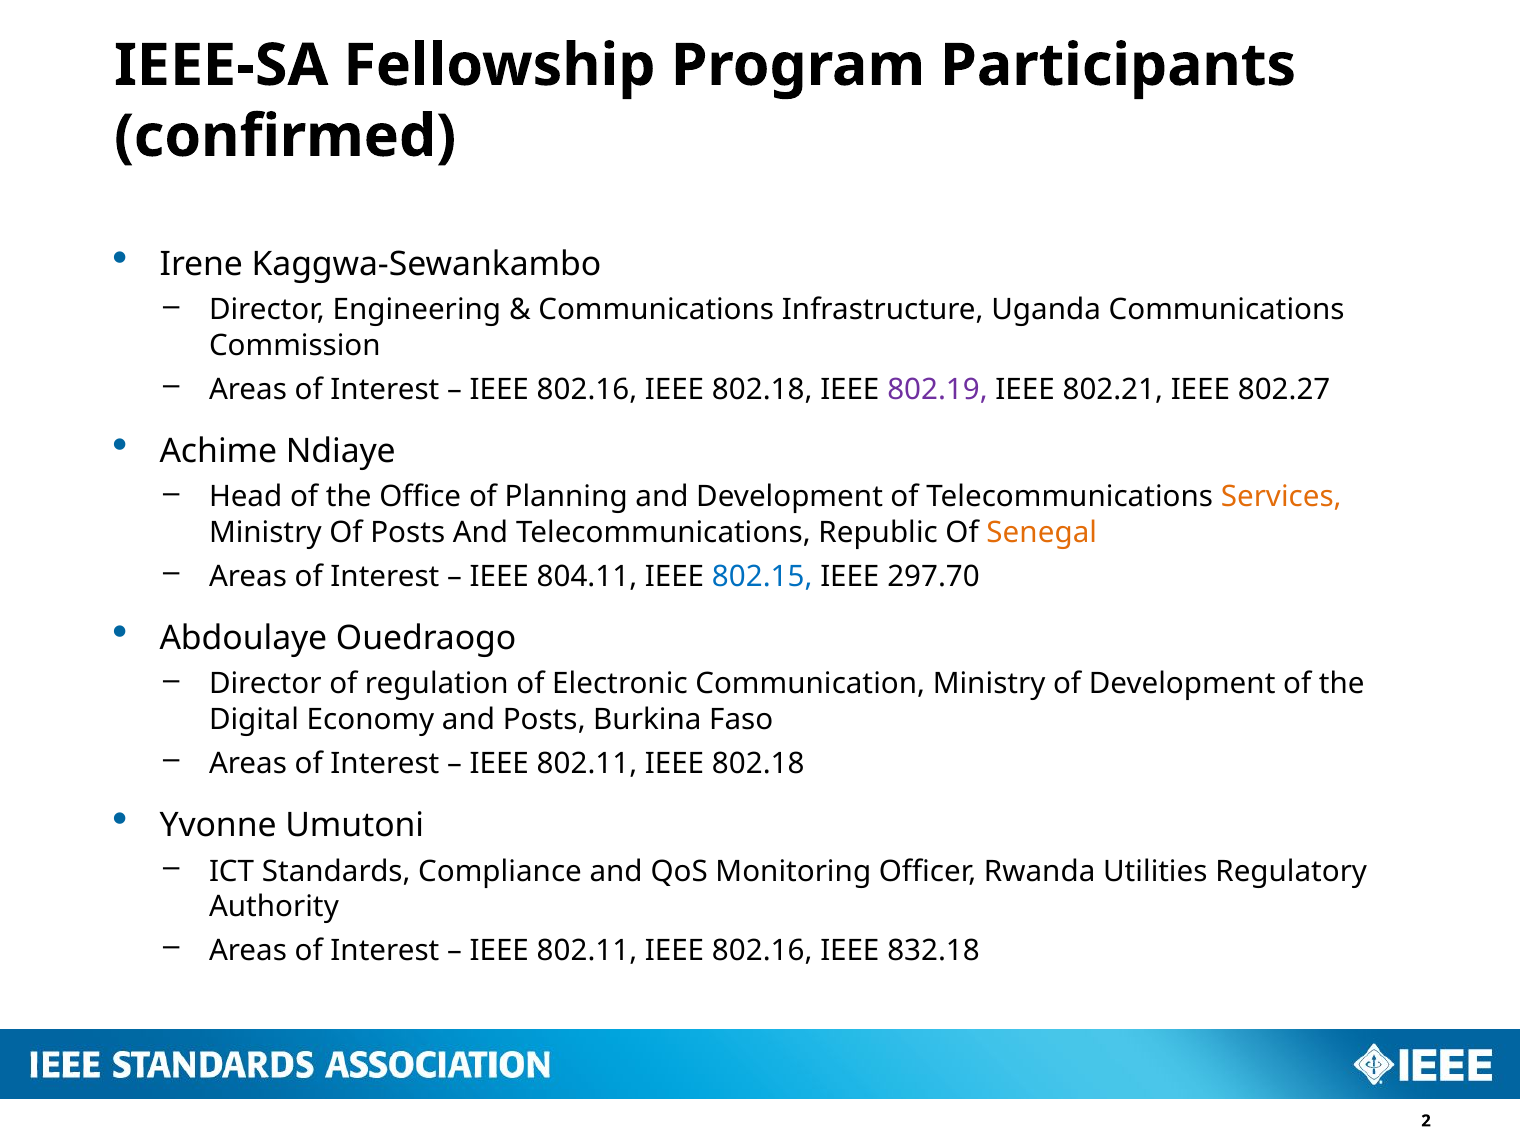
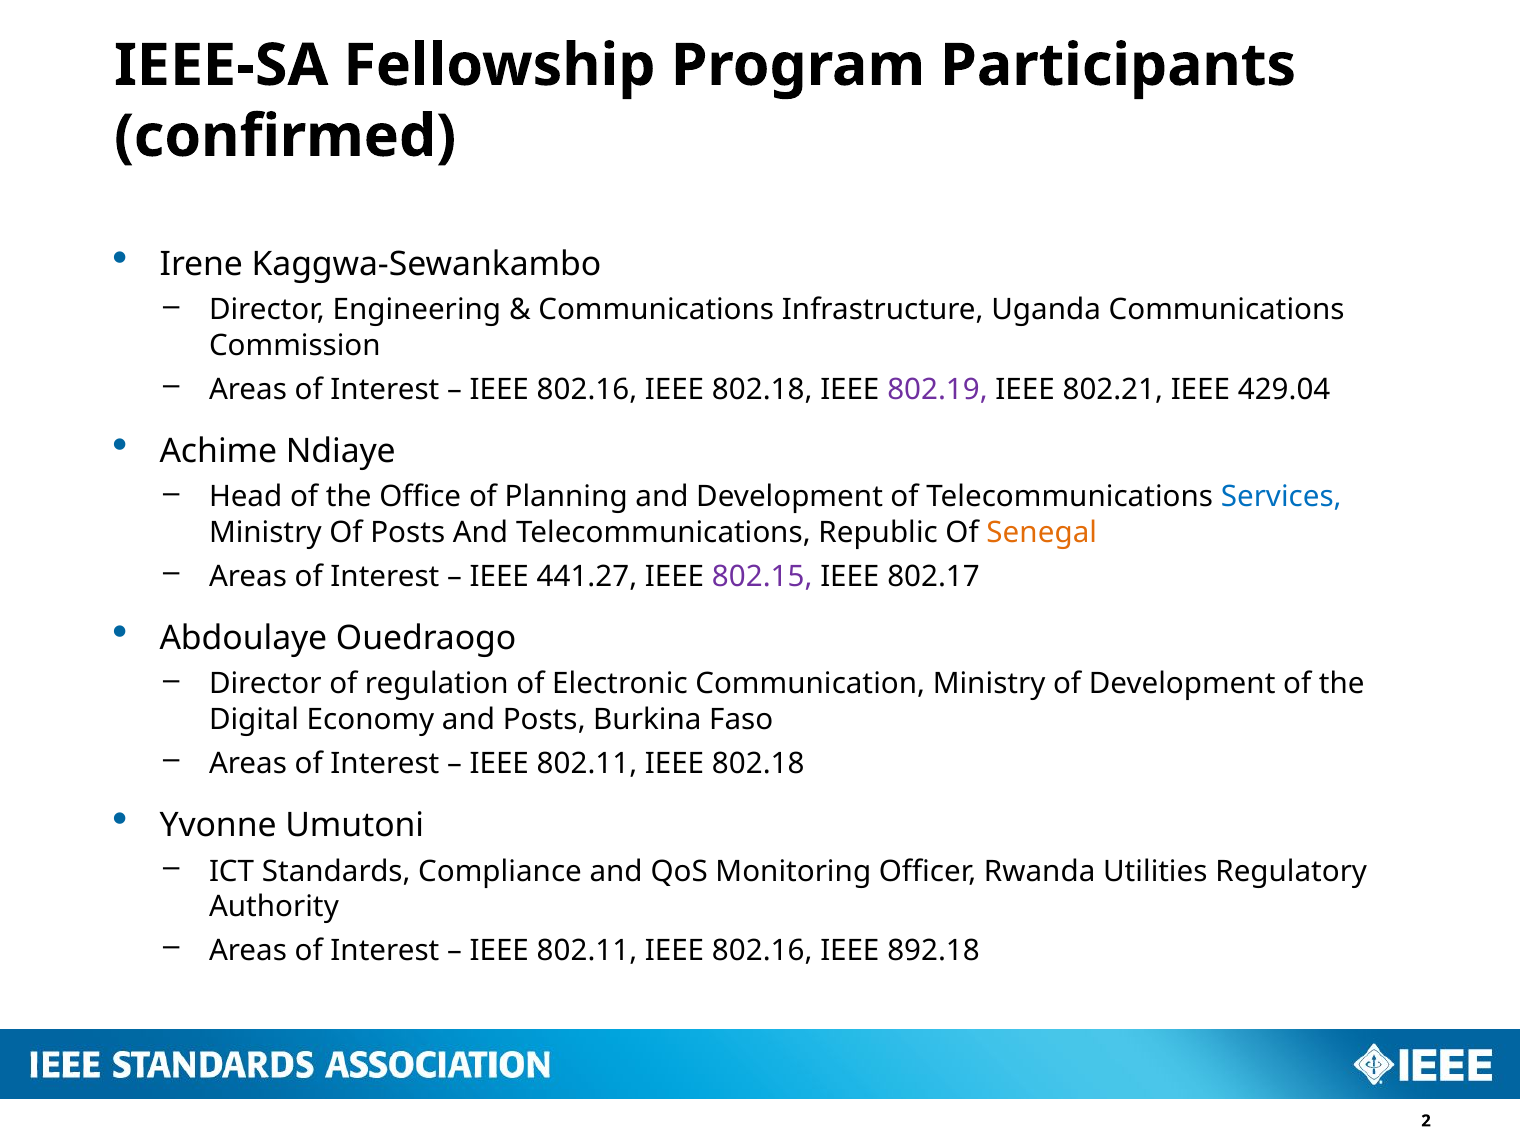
802.27: 802.27 -> 429.04 (1284, 390)
Services colour: orange -> blue (1281, 497)
804.11: 804.11 -> 441.27 (587, 577)
802.15 colour: blue -> purple (762, 577)
297.70: 297.70 -> 802.17 (934, 577)
832.18: 832.18 -> 892.18 (934, 951)
